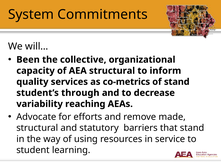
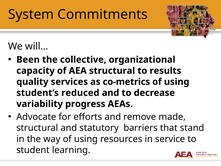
inform: inform -> results (165, 71)
stand: stand -> using (177, 82)
through: through -> reduced (80, 93)
reaching: reaching -> progress (85, 104)
